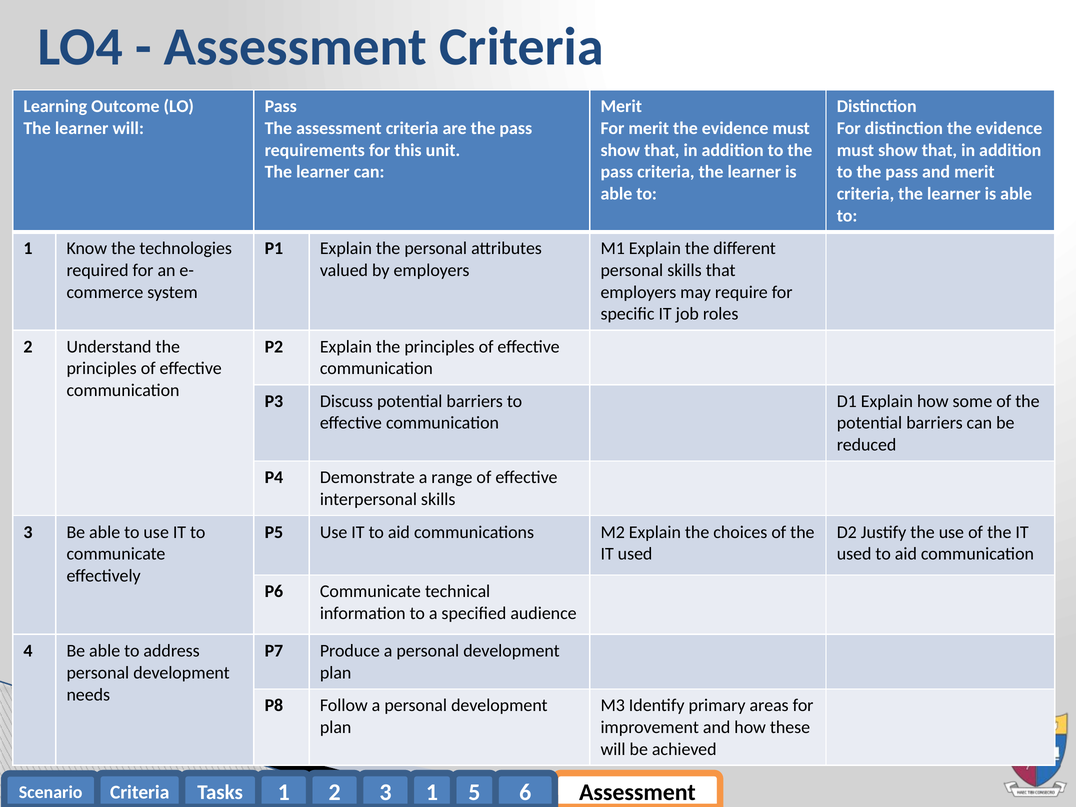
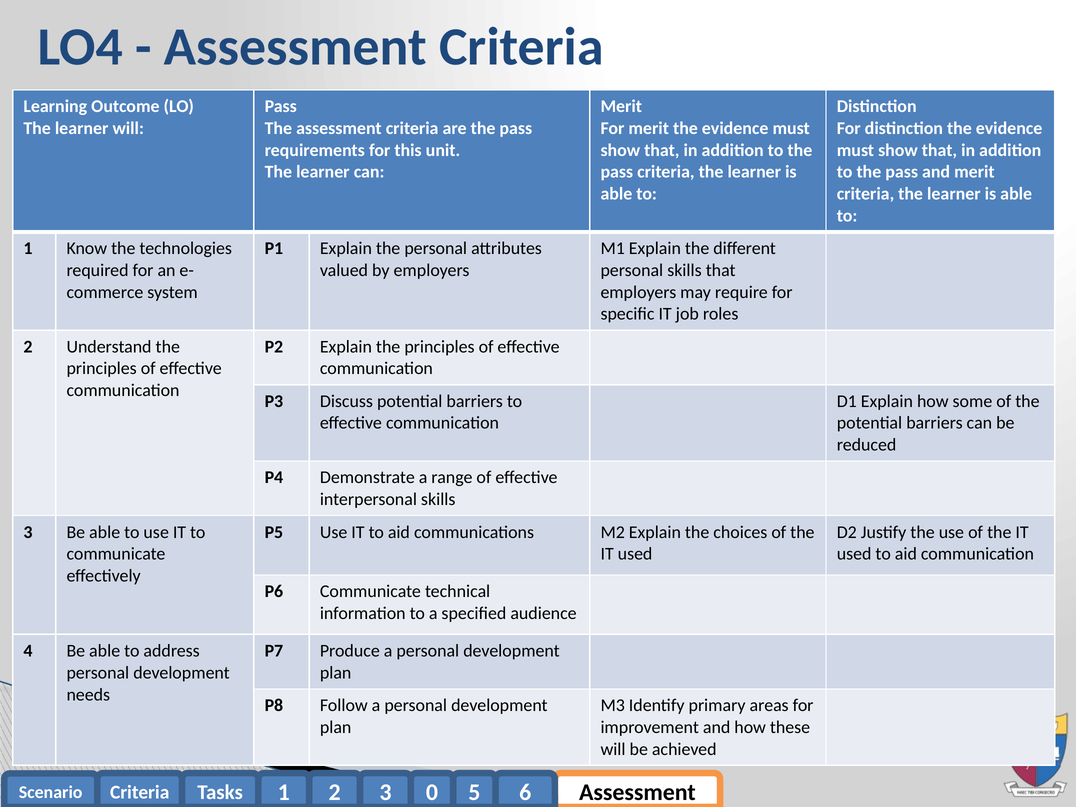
3 1: 1 -> 0 (432, 793)
